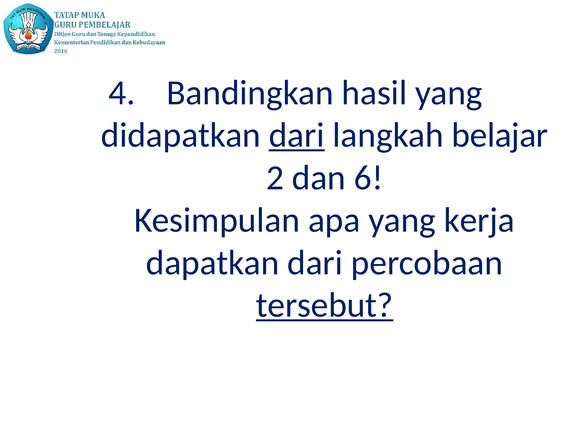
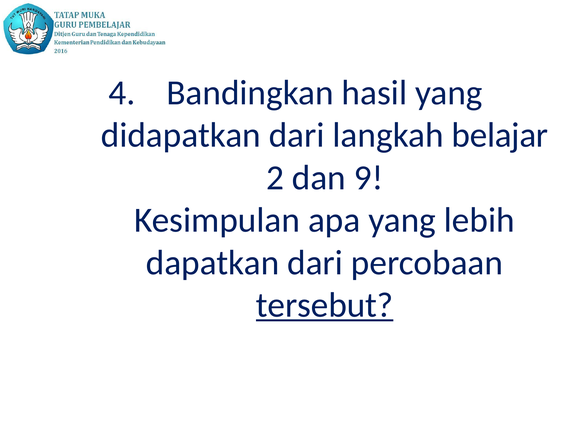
dari underline: present -> none (297, 135)
6: 6 -> 9 (369, 178)
kerja: kerja -> lebih (479, 220)
